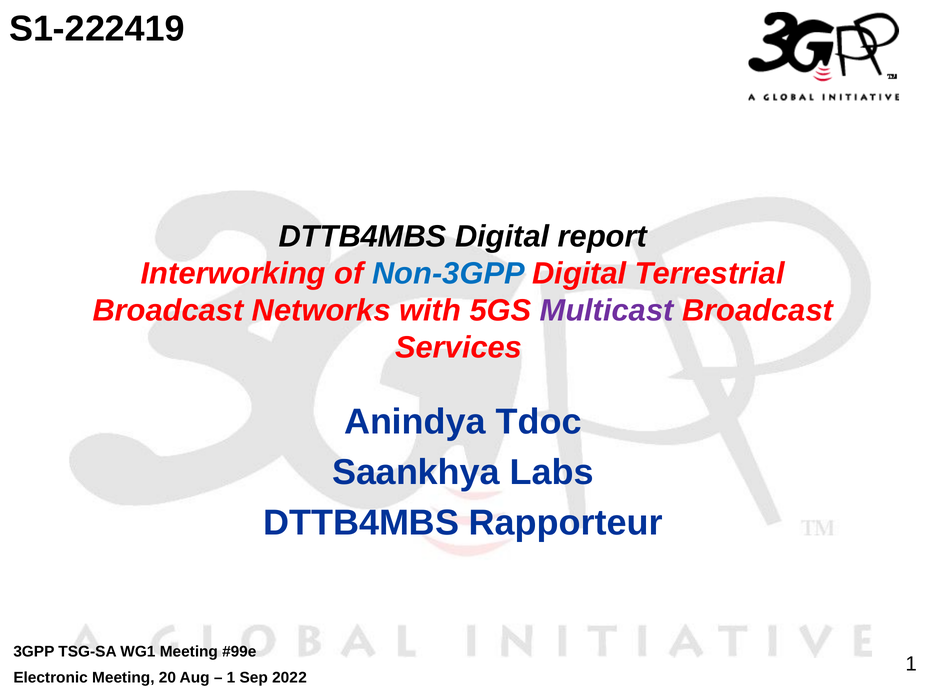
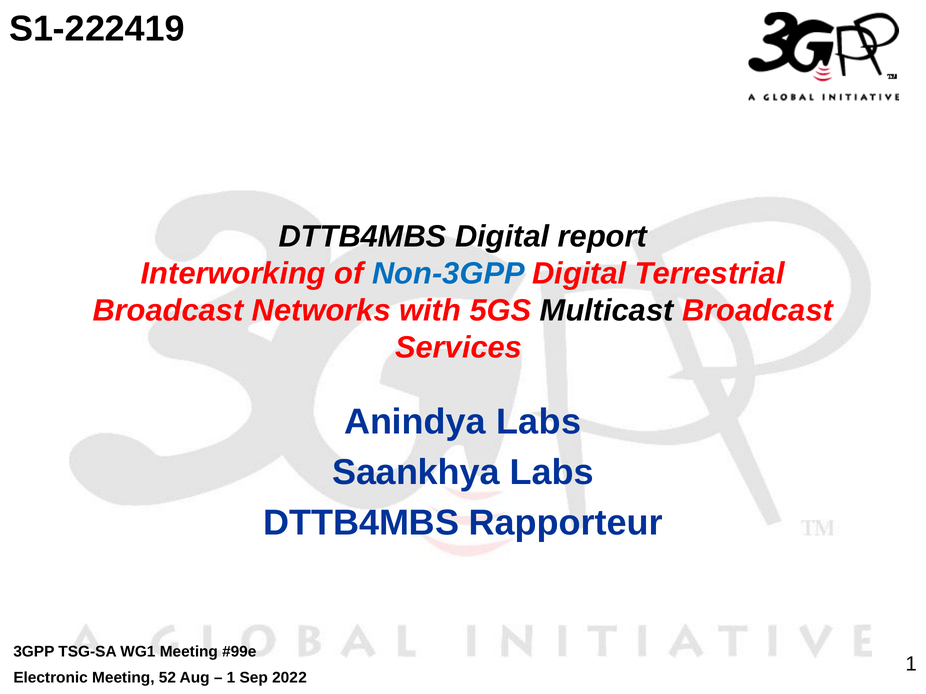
Multicast colour: purple -> black (607, 311)
Anindya Tdoc: Tdoc -> Labs (539, 422)
20: 20 -> 52 (167, 678)
